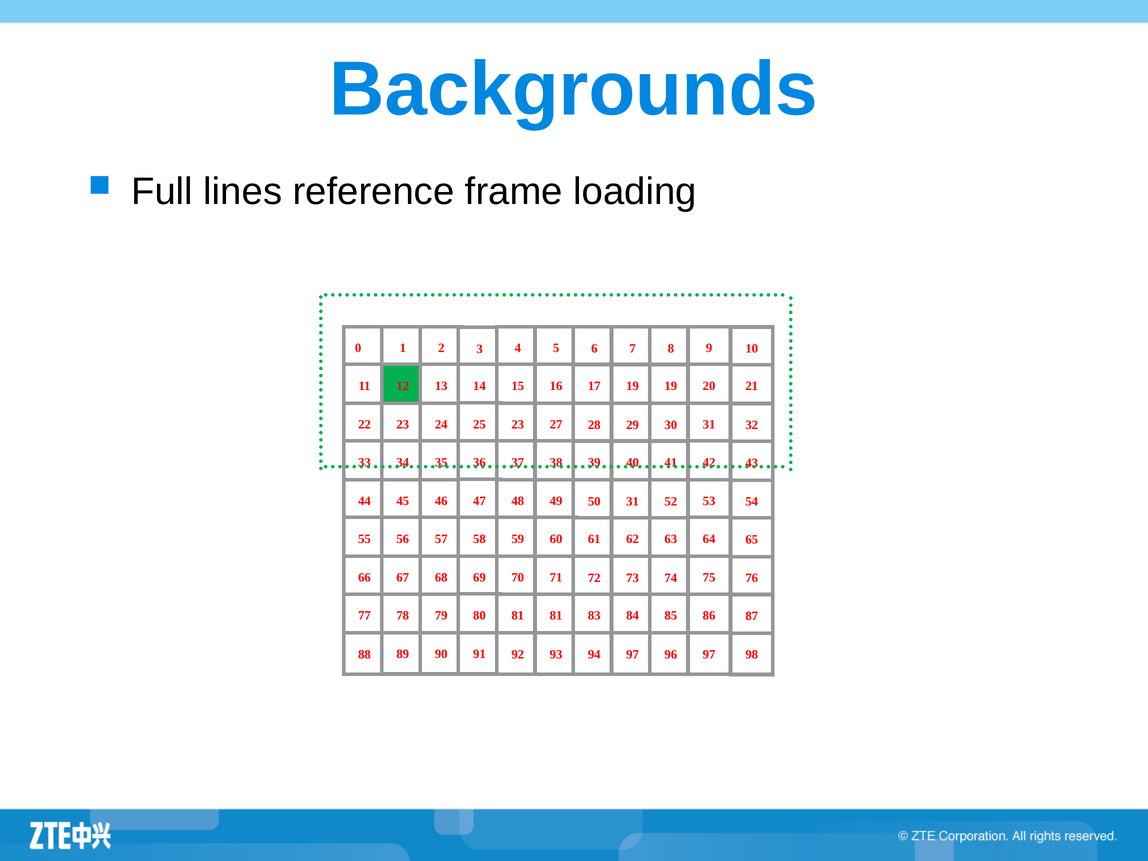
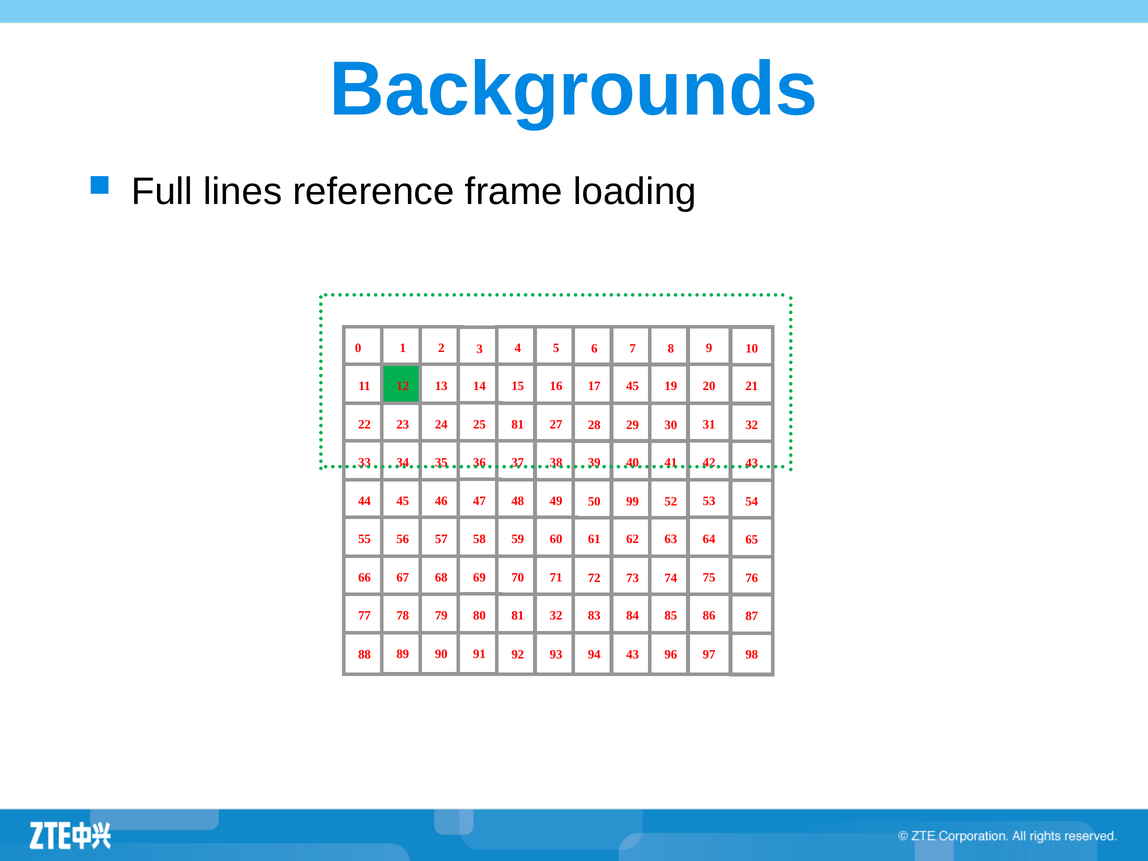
17 19: 19 -> 45 (633, 386)
25 23: 23 -> 81 (518, 425)
50 31: 31 -> 99 (633, 501)
81 81: 81 -> 32 (556, 616)
94 97: 97 -> 43 (633, 654)
